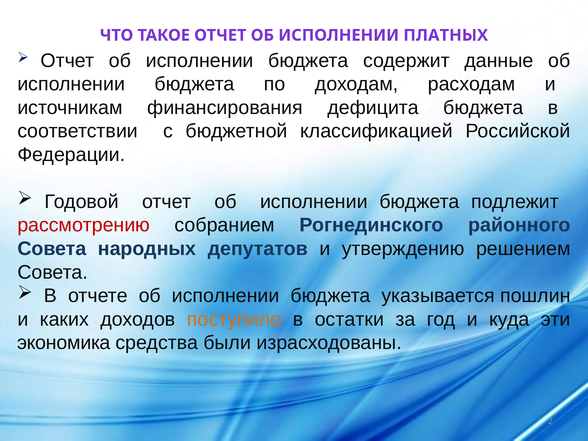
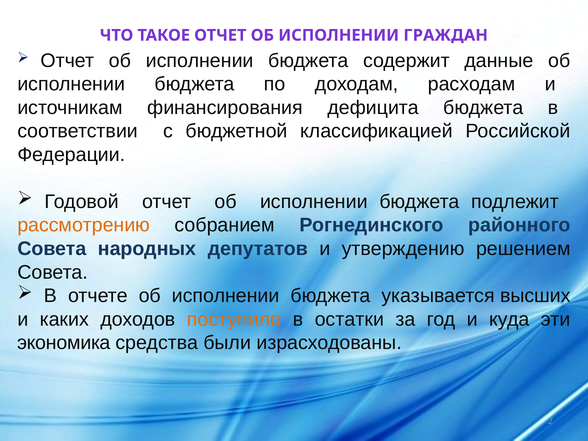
ПЛАТНЫХ: ПЛАТНЫХ -> ГРАЖДАН (446, 35)
рассмотрению colour: red -> orange (84, 225)
пошлин: пошлин -> высших (535, 296)
